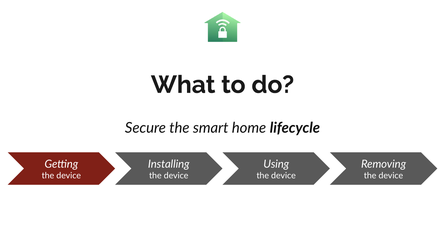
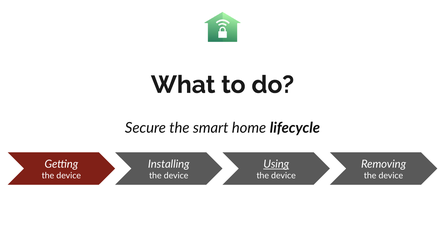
Using underline: none -> present (276, 164)
